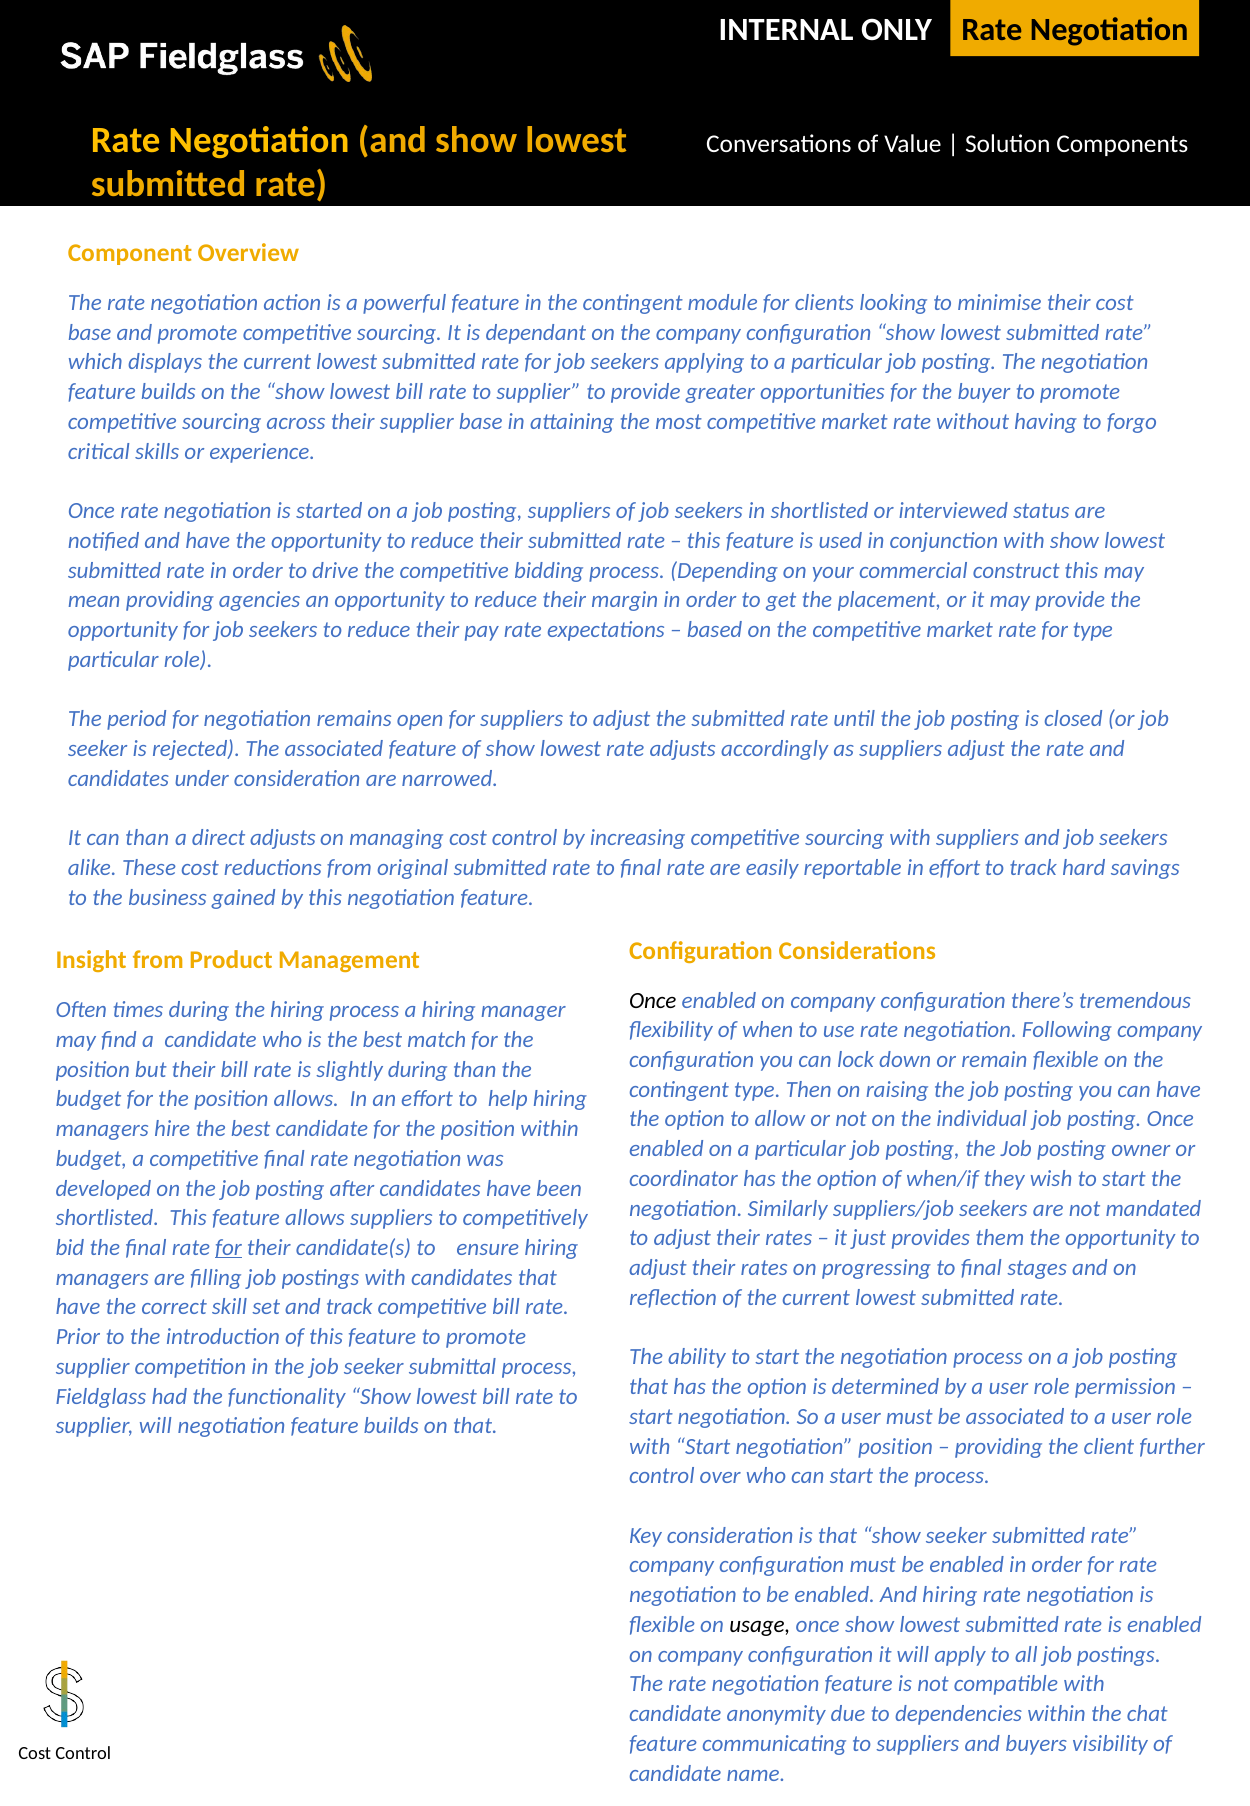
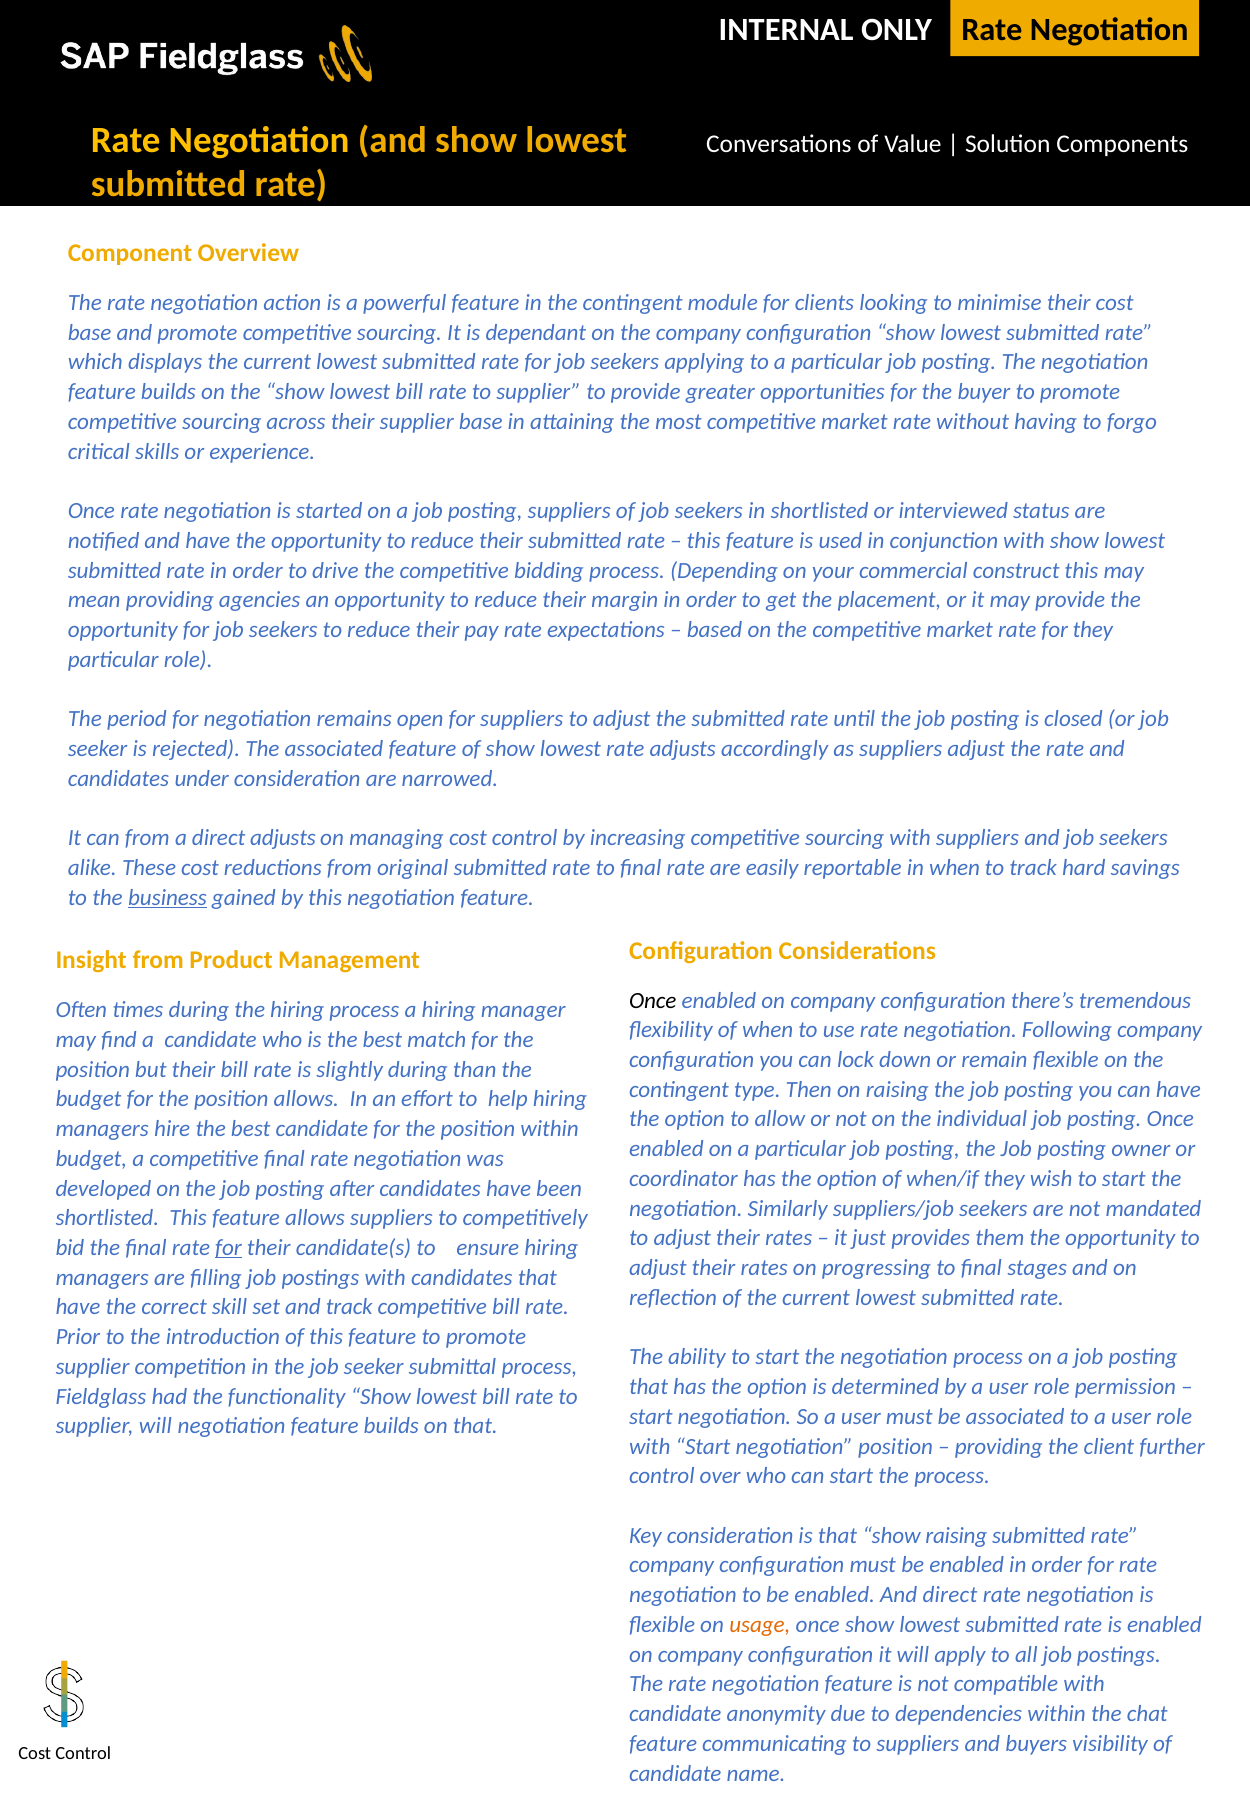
for type: type -> they (1093, 630)
can than: than -> from (147, 838)
in effort: effort -> when (955, 867)
business underline: none -> present (167, 897)
show seeker: seeker -> raising (956, 1535)
And hiring: hiring -> direct (950, 1595)
usage colour: black -> orange (760, 1624)
